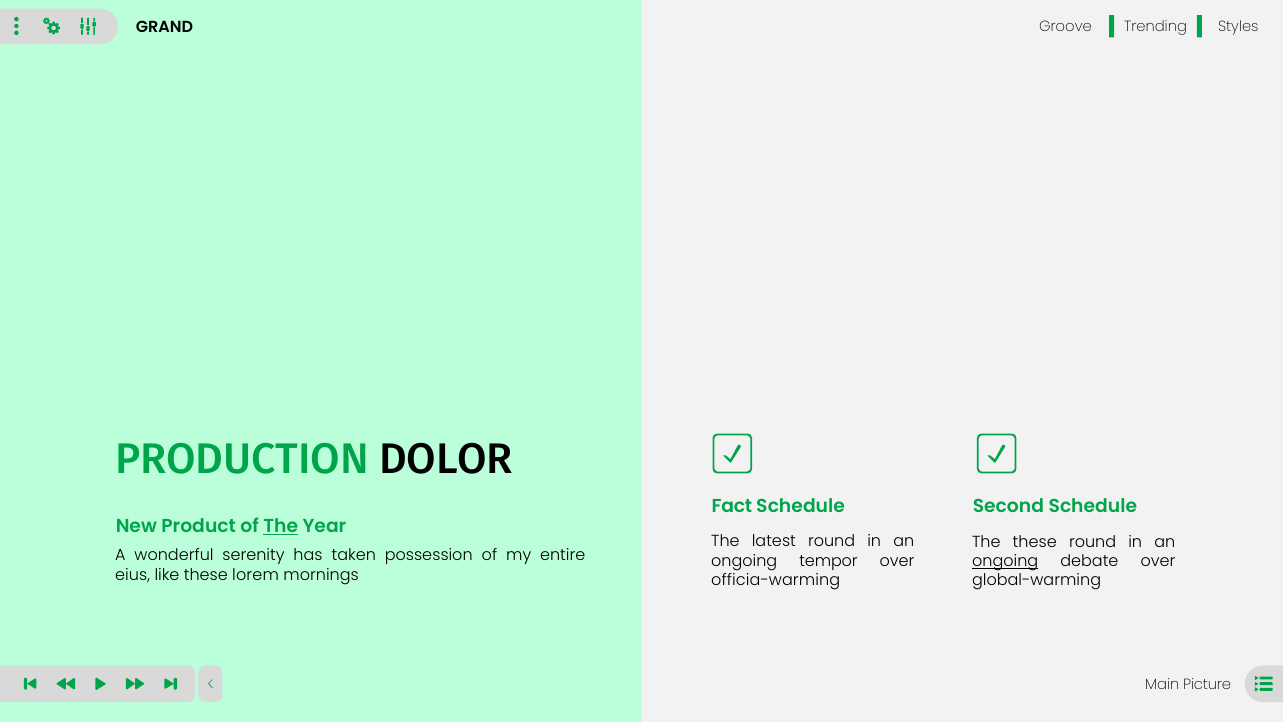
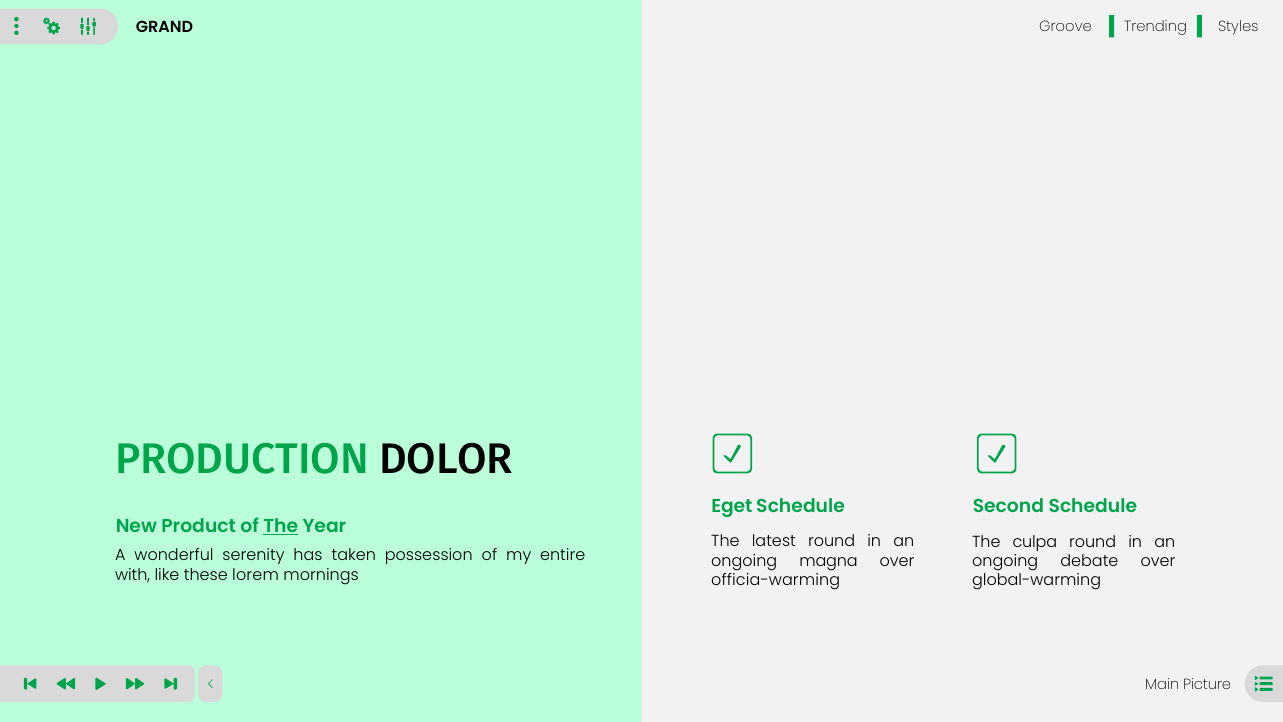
Fact: Fact -> Eget (732, 506)
The these: these -> culpa (1035, 542)
tempor: tempor -> magna (829, 561)
ongoing underline: present -> none (1005, 561)
eius: eius -> with (133, 575)
